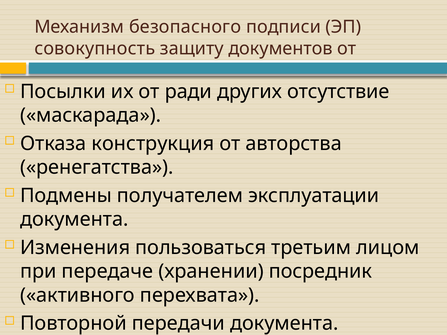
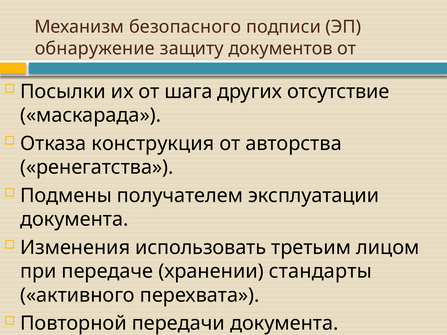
совокупность: совокупность -> обнаружение (95, 49)
ради: ради -> шага (188, 92)
пользоваться: пользоваться -> использовать (201, 248)
посредник: посредник -> стандарты (320, 272)
